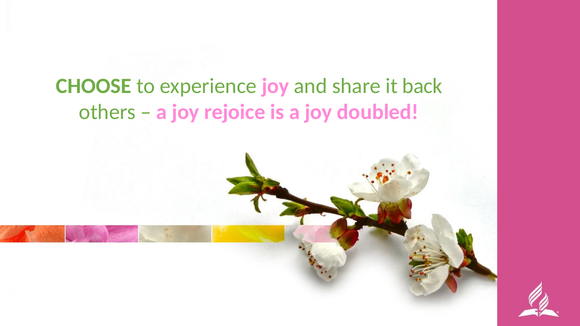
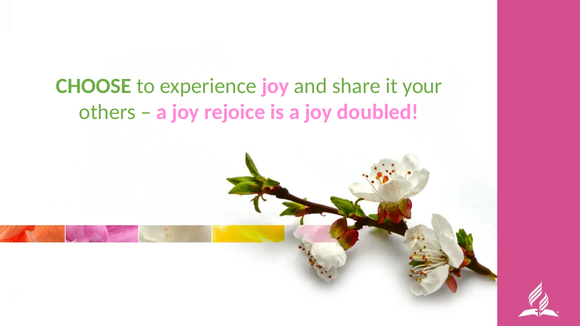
back: back -> your (422, 86)
